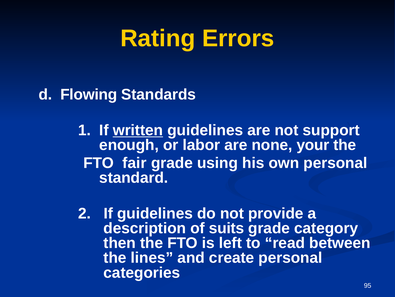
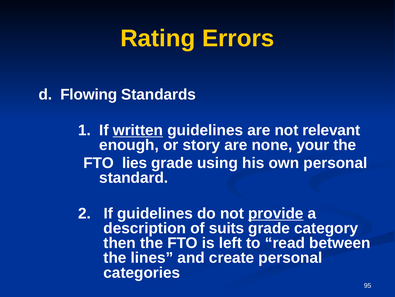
support: support -> relevant (331, 130)
labor: labor -> story (201, 145)
fair: fair -> lies (135, 163)
provide underline: none -> present (276, 213)
